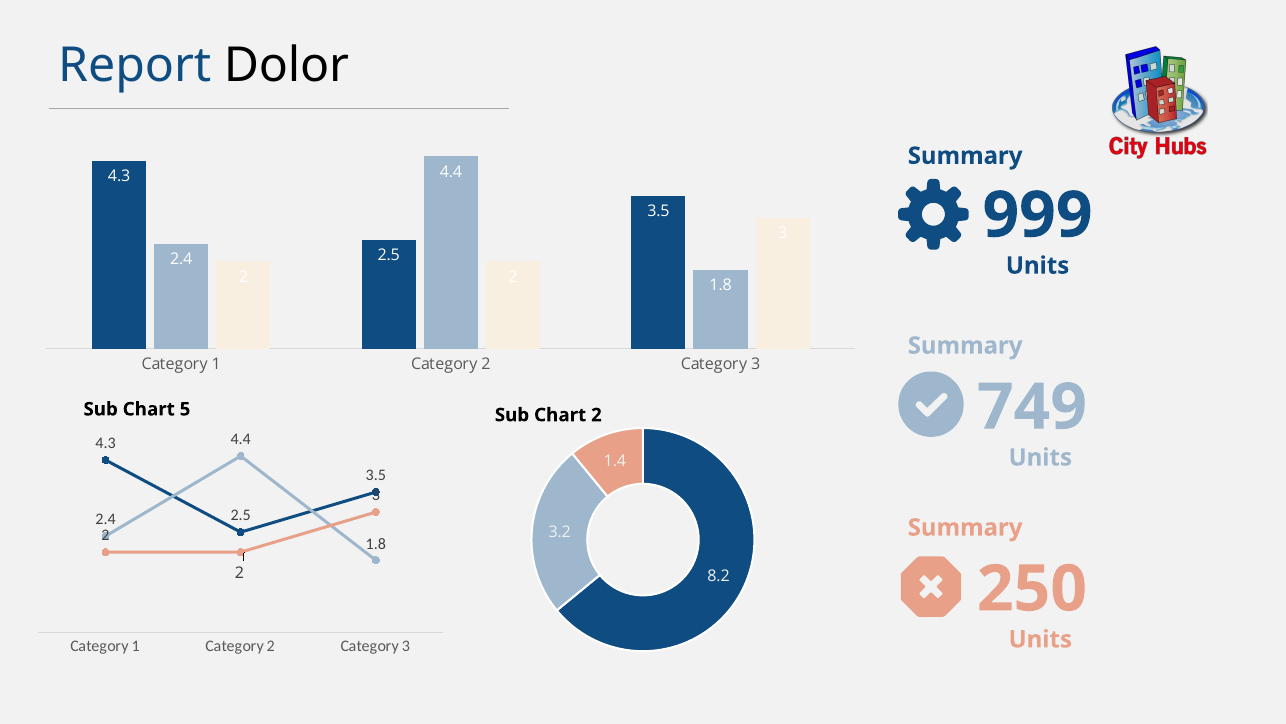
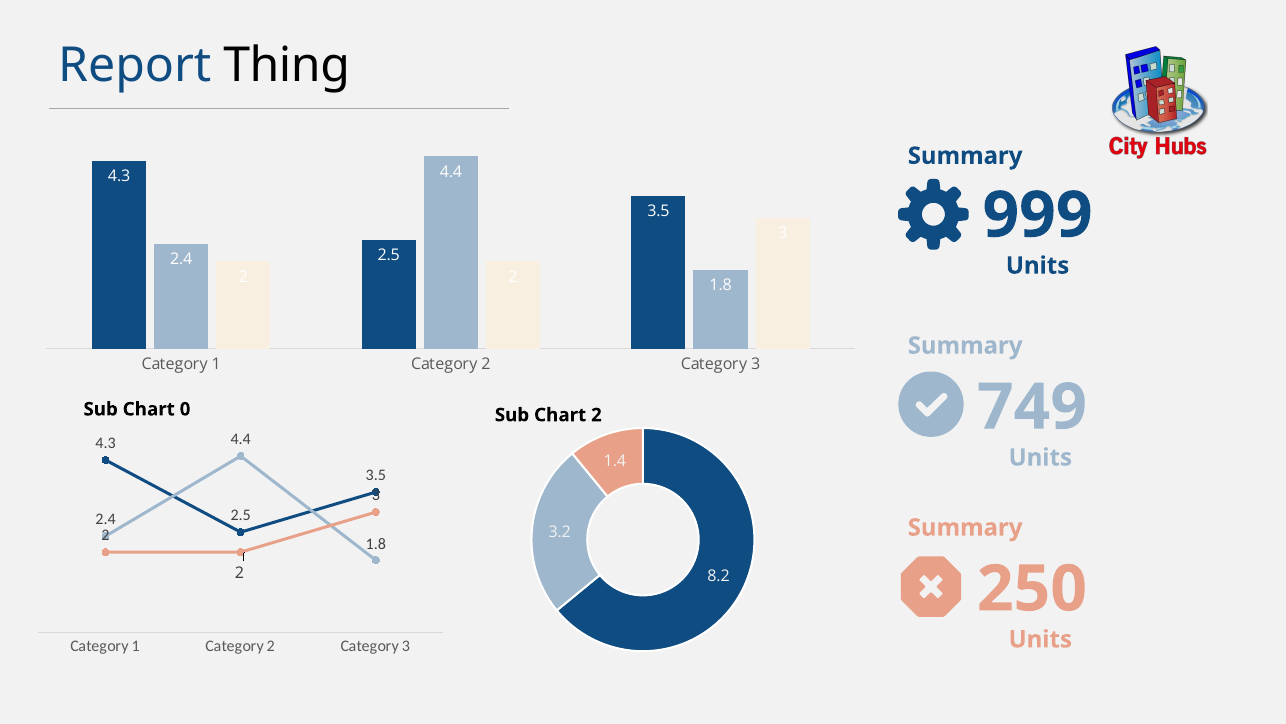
Dolor: Dolor -> Thing (287, 66)
5: 5 -> 0 (185, 409)
